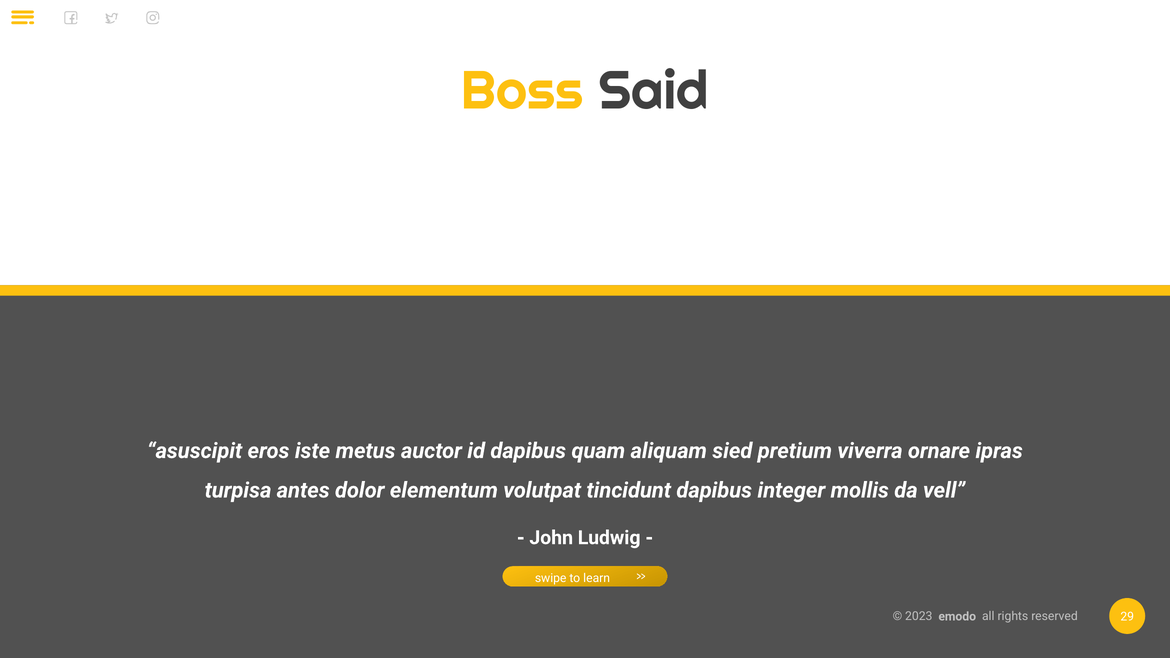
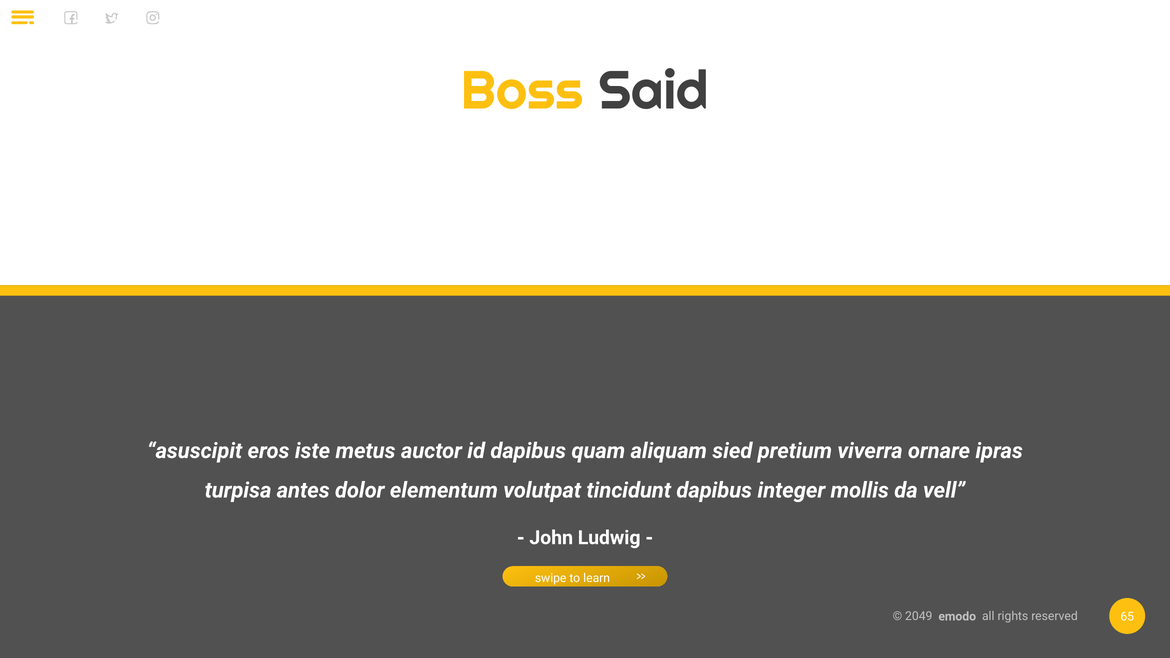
2023: 2023 -> 2049 (919, 616)
29: 29 -> 65 (1127, 617)
